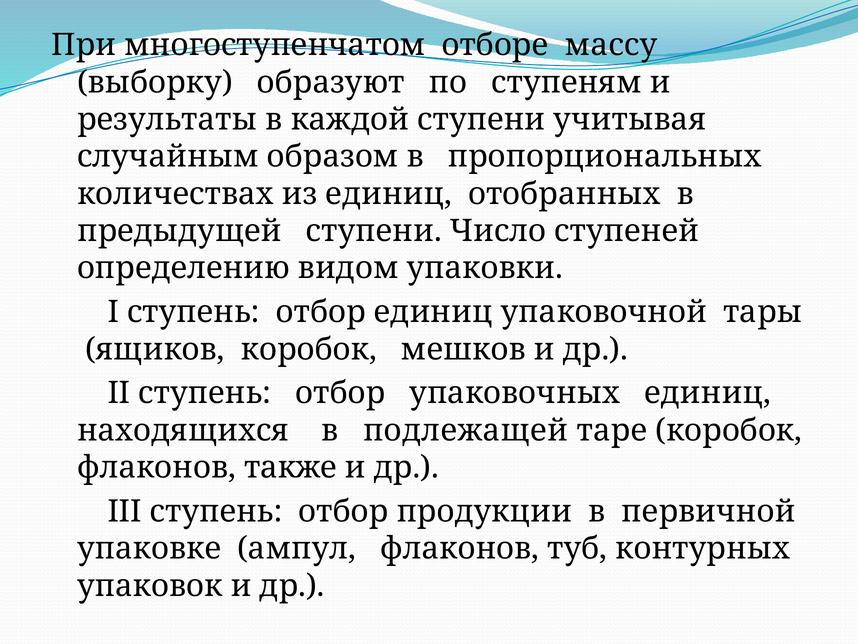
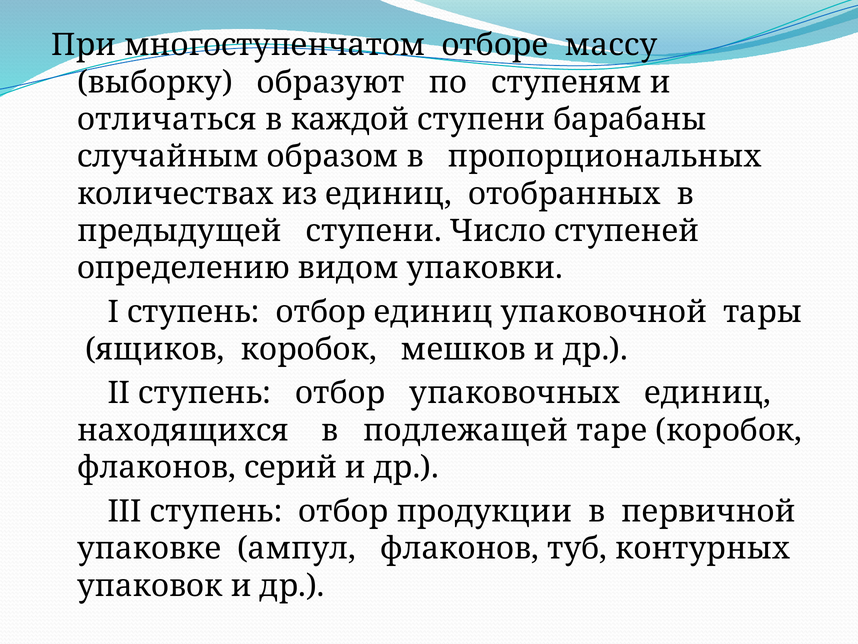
результаты: результаты -> отличаться (167, 119)
учитывая: учитывая -> барабаны (630, 119)
также: также -> серий (290, 467)
